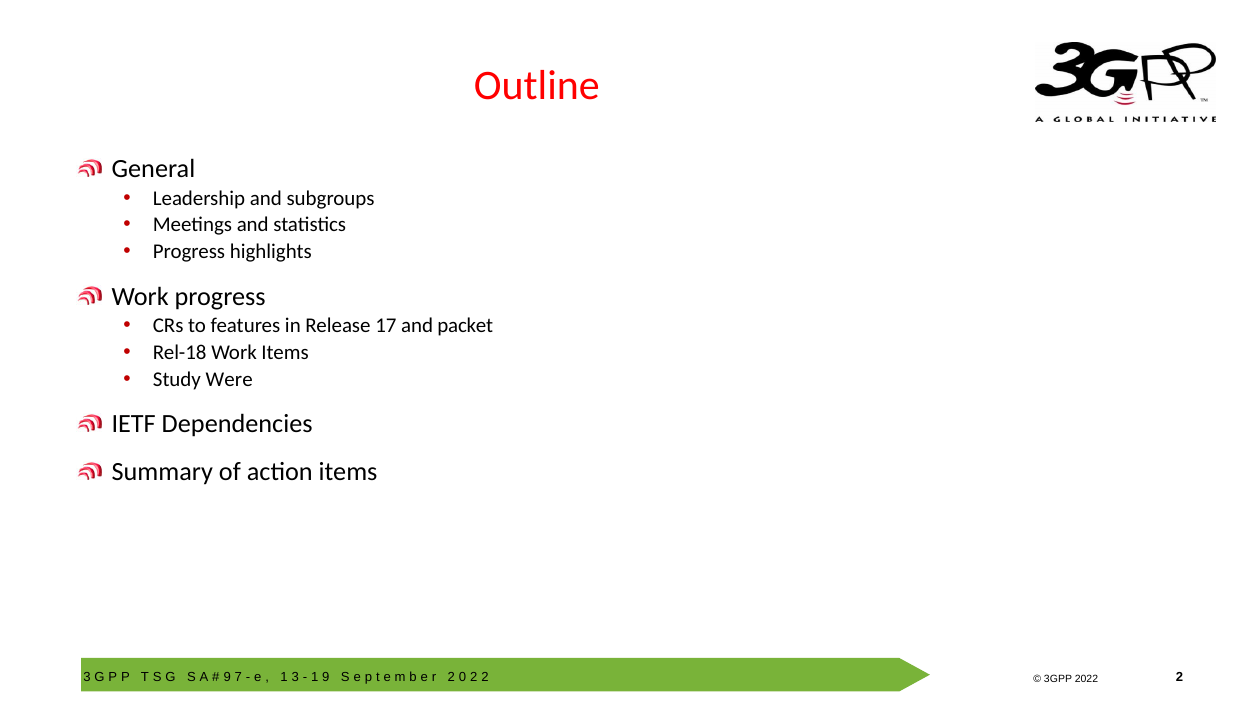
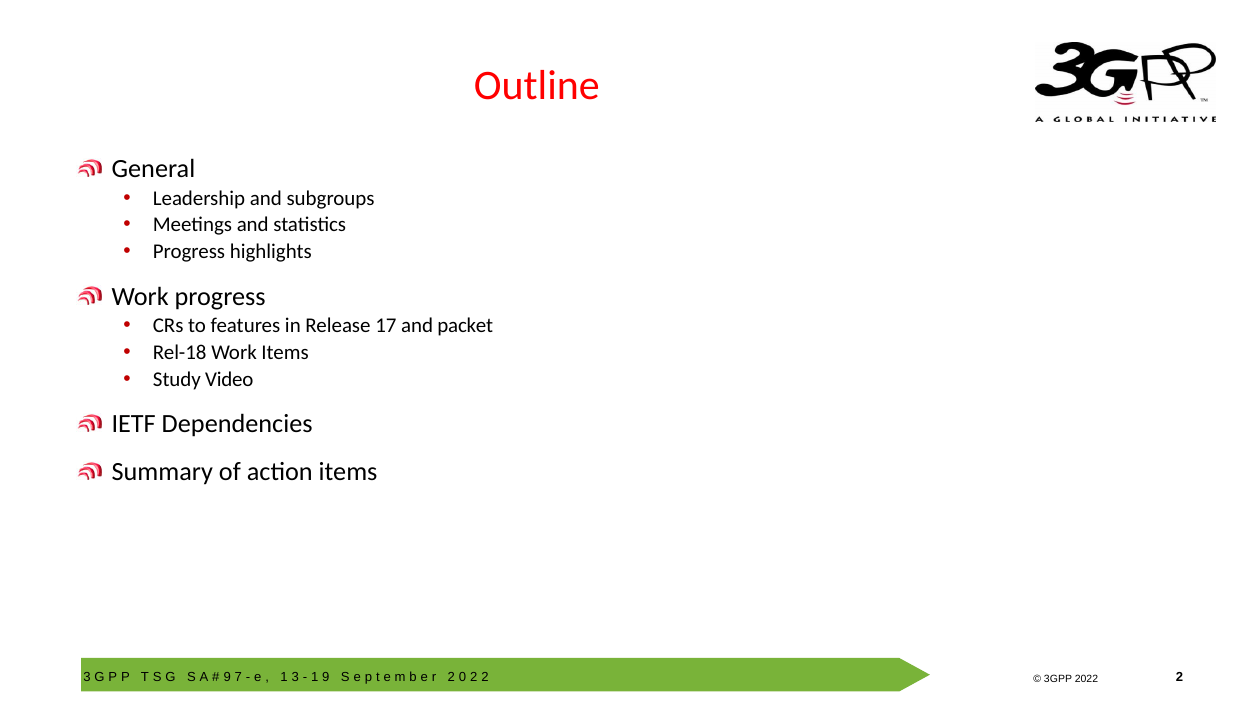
Were: Were -> Video (229, 379)
